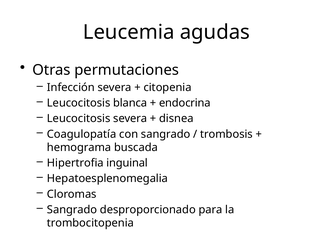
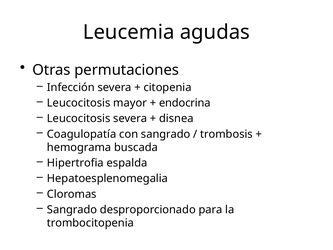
blanca: blanca -> mayor (130, 103)
inguinal: inguinal -> espalda (127, 163)
